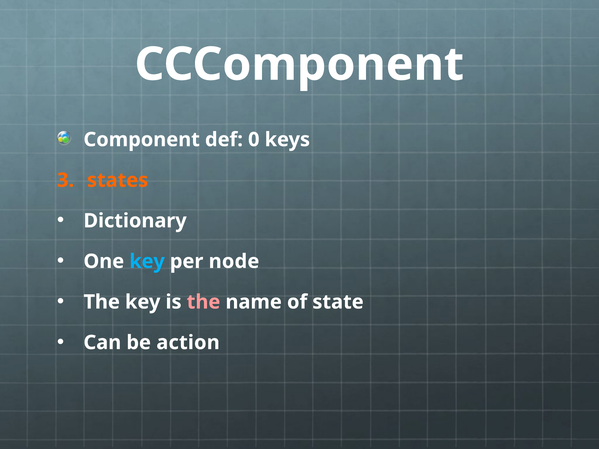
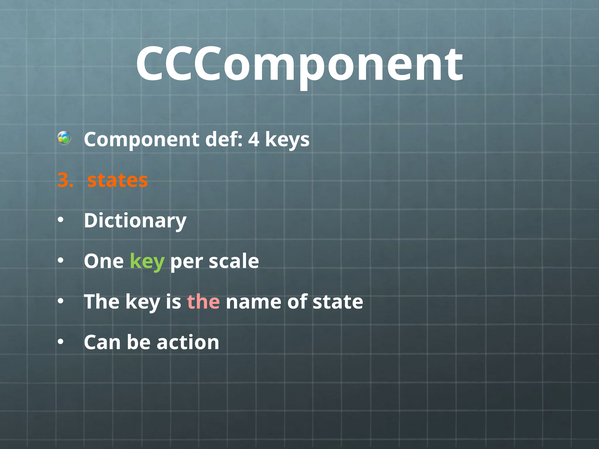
0: 0 -> 4 (254, 140)
key colour: light blue -> light green (147, 262)
node: node -> scale (234, 262)
